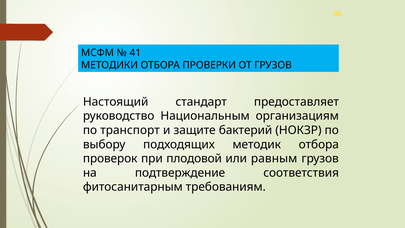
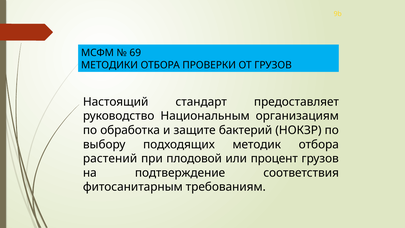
41: 41 -> 69 (135, 53)
транспорт: транспорт -> обработка (130, 130)
проверок: проверок -> растений (110, 159)
равным: равным -> процент (274, 159)
